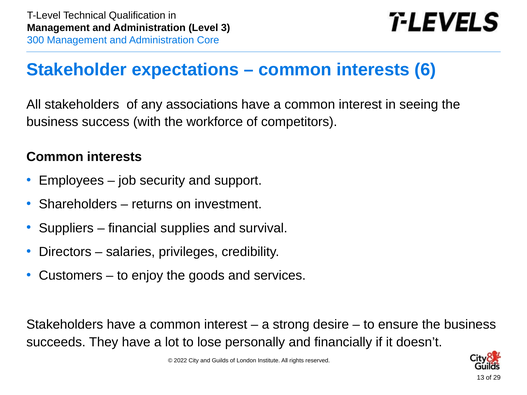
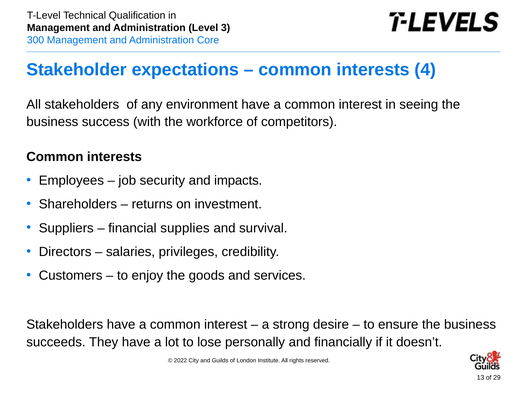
6: 6 -> 4 (425, 70)
associations: associations -> environment (202, 104)
support: support -> impacts (238, 181)
